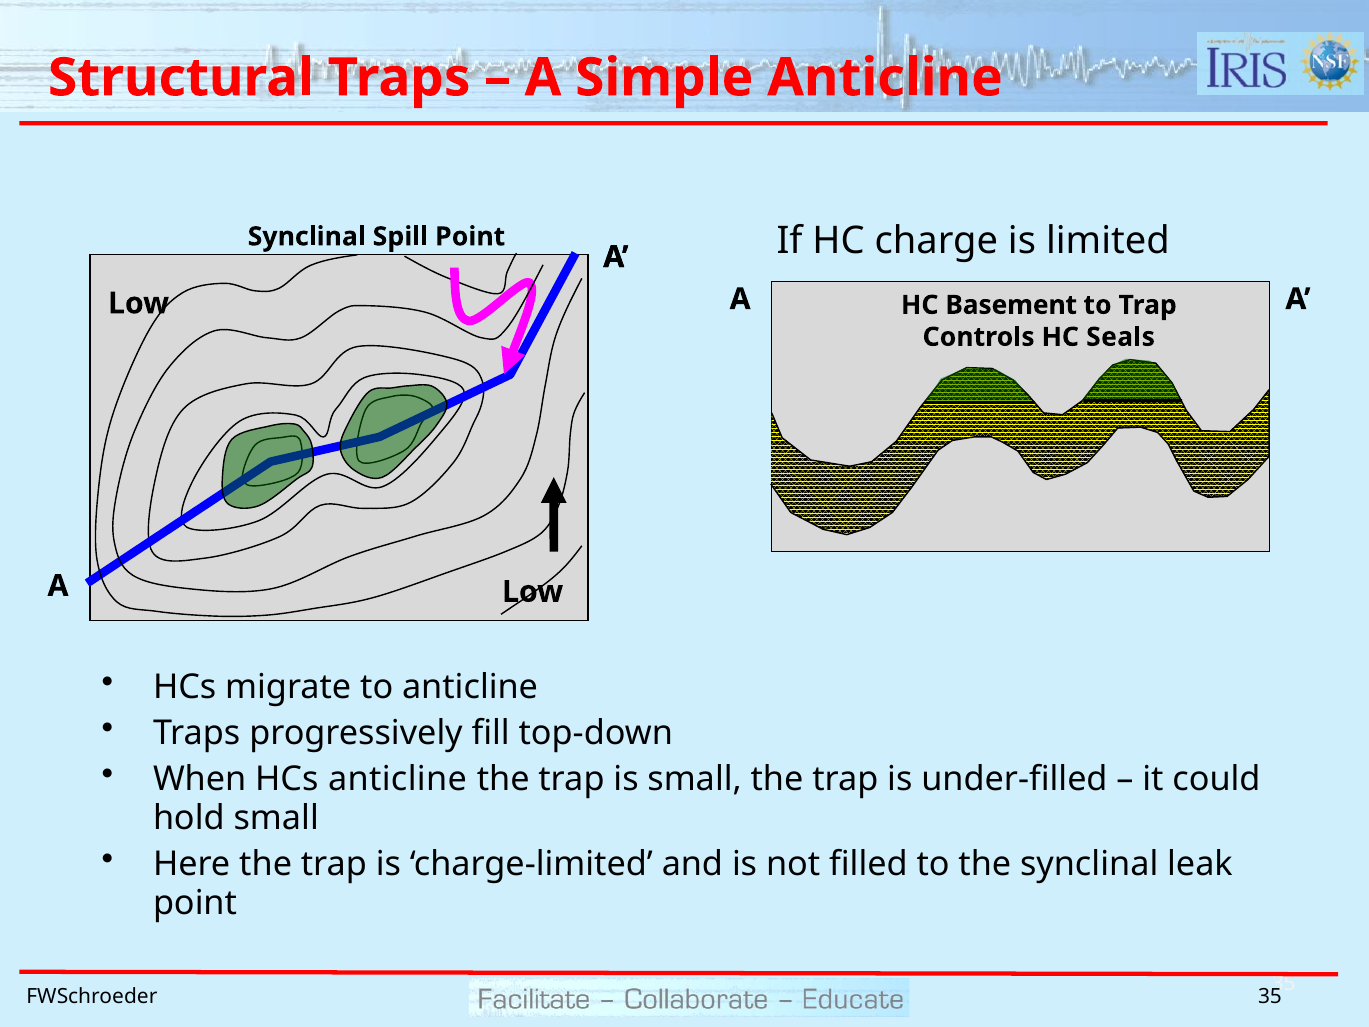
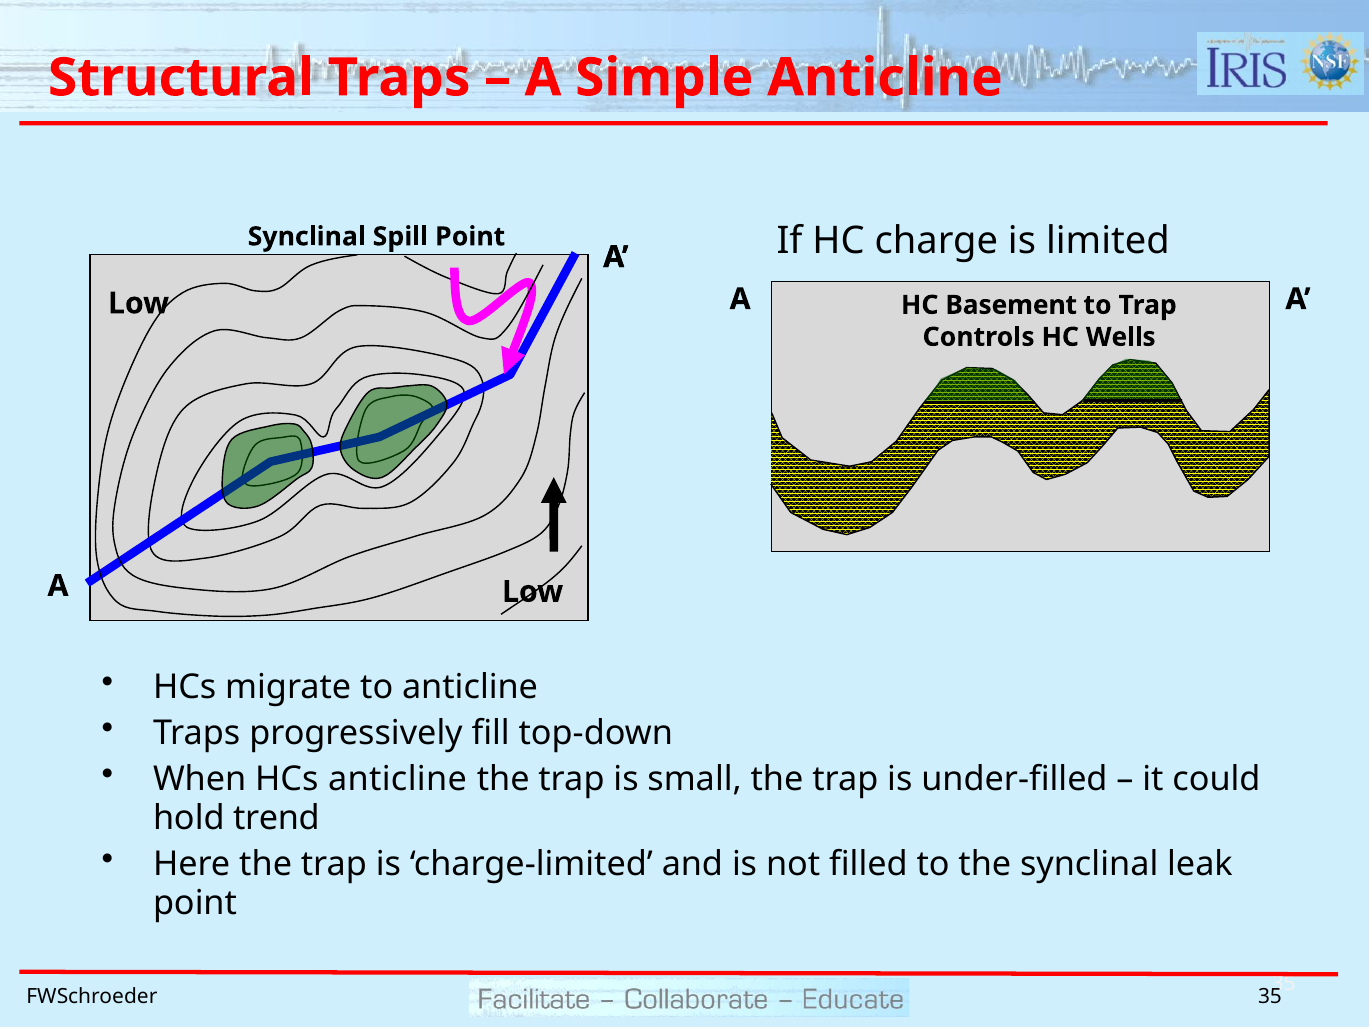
Seals: Seals -> Wells (1121, 337)
hold small: small -> trend (276, 818)
